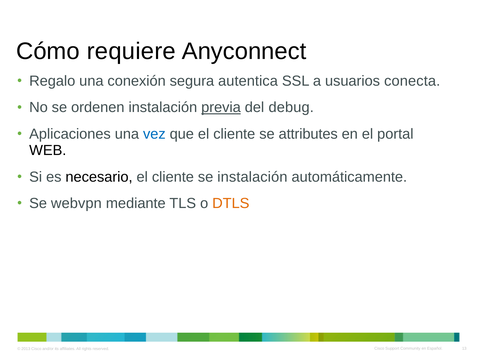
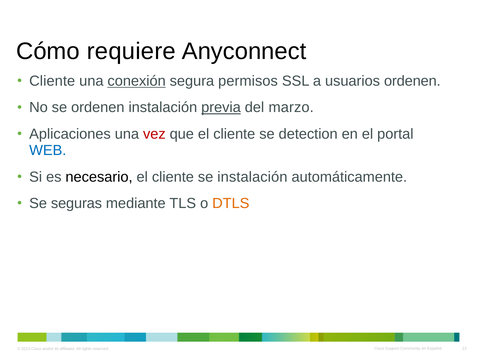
Regalo: Regalo -> Cliente (52, 81)
conexión underline: none -> present (137, 81)
autentica: autentica -> permisos (248, 81)
usuarios conecta: conecta -> ordenen (412, 81)
debug: debug -> marzo (291, 107)
vez colour: blue -> red (154, 134)
attributes: attributes -> detection (308, 134)
WEB colour: black -> blue (48, 150)
webvpn: webvpn -> seguras (76, 203)
